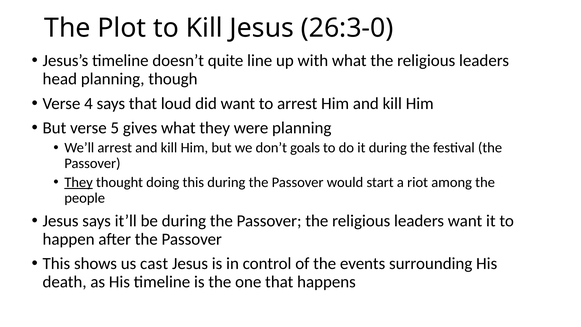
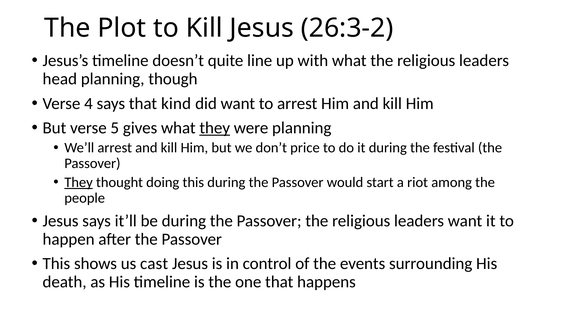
26:3-0: 26:3-0 -> 26:3-2 (347, 28)
loud: loud -> kind (176, 103)
they underline: none -> present (215, 128)
goals: goals -> price (305, 148)
